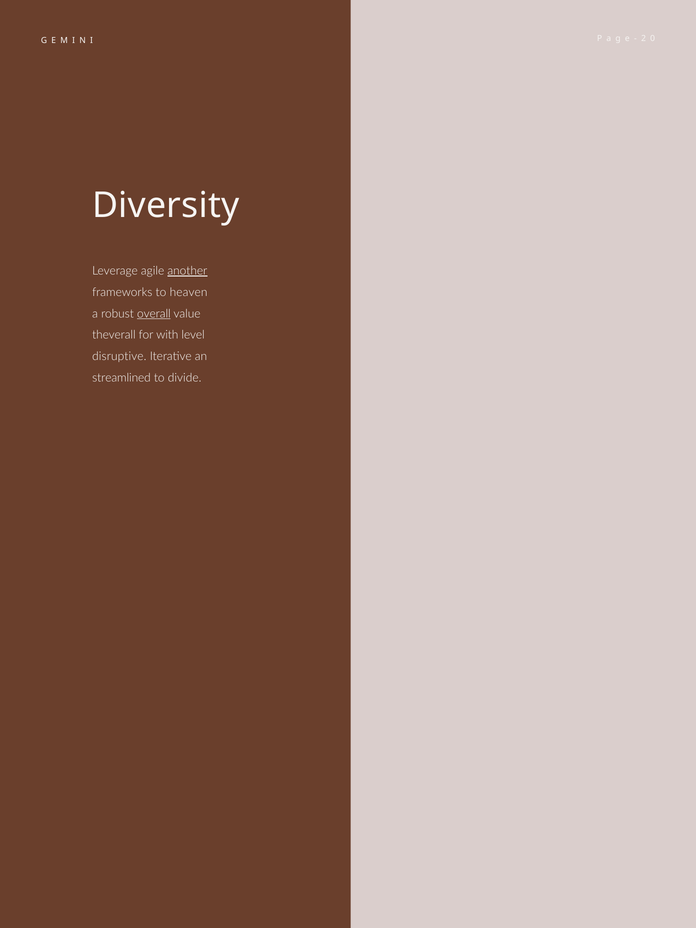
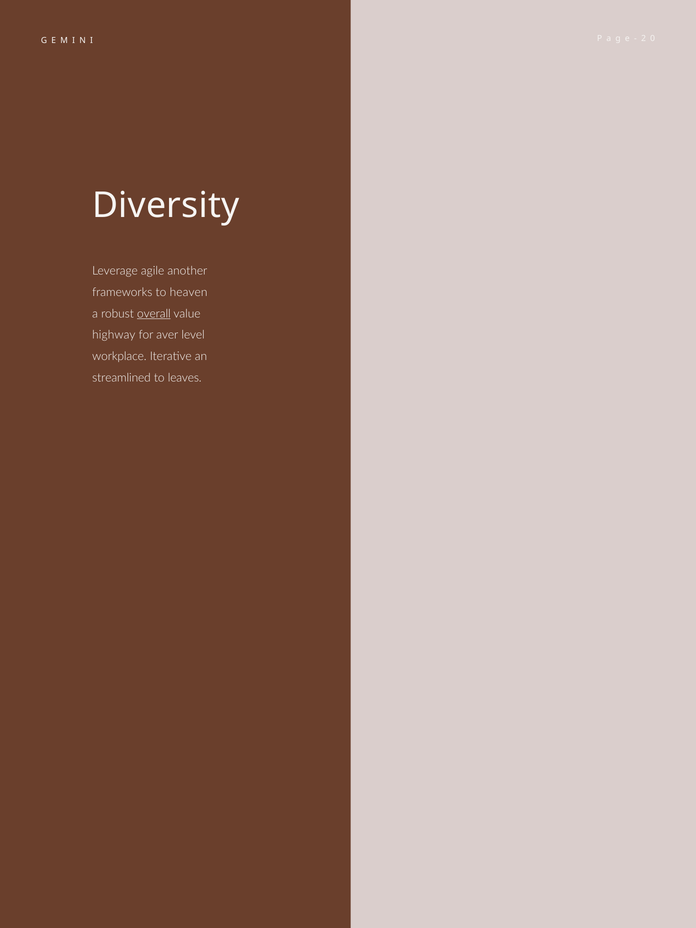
another underline: present -> none (187, 271)
theverall: theverall -> highway (114, 335)
with: with -> aver (167, 335)
disruptive: disruptive -> workplace (119, 356)
divide: divide -> leaves (185, 378)
